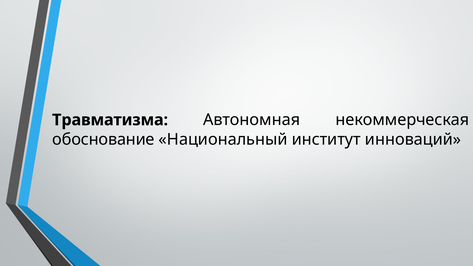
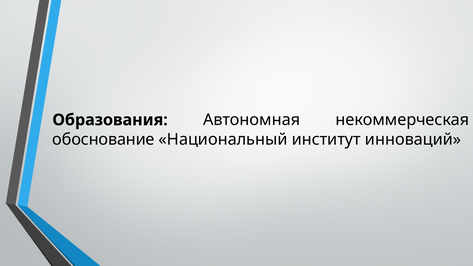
Травматизма: Травматизма -> Образования (110, 120)
